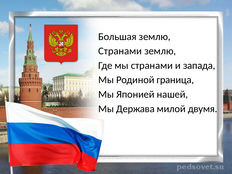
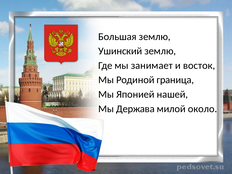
Странами: Странами -> Ушинский (120, 51)
мы странами: странами -> занимает (152, 65)
запада: запада -> восток (199, 65)
двумя: двумя -> около (203, 109)
